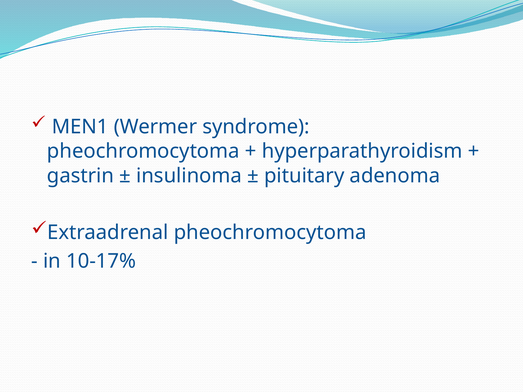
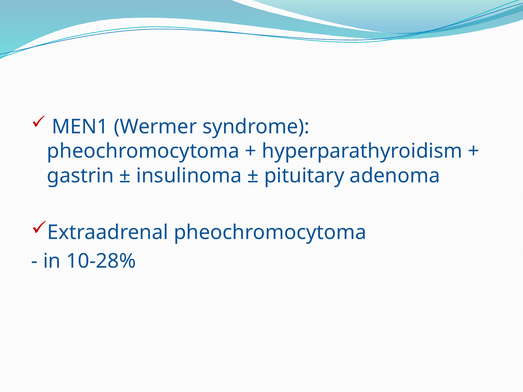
10-17%: 10-17% -> 10-28% (101, 261)
